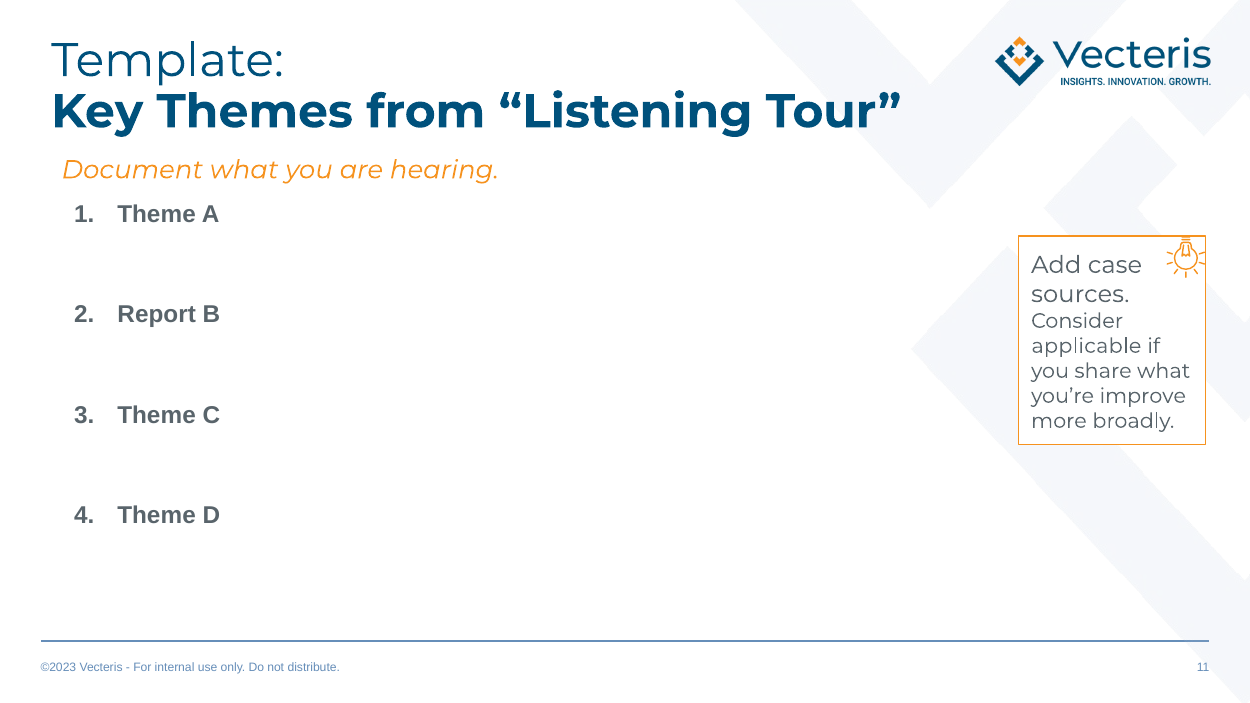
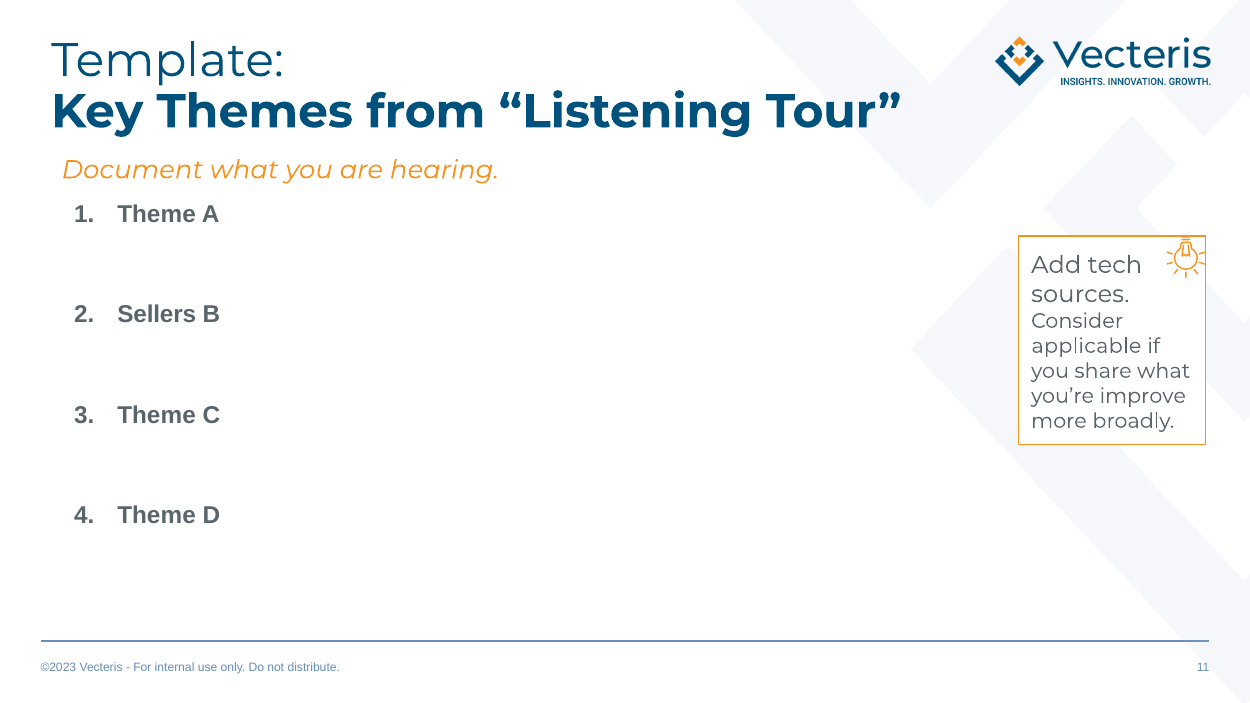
case: case -> tech (1115, 265)
Report: Report -> Sellers (157, 315)
